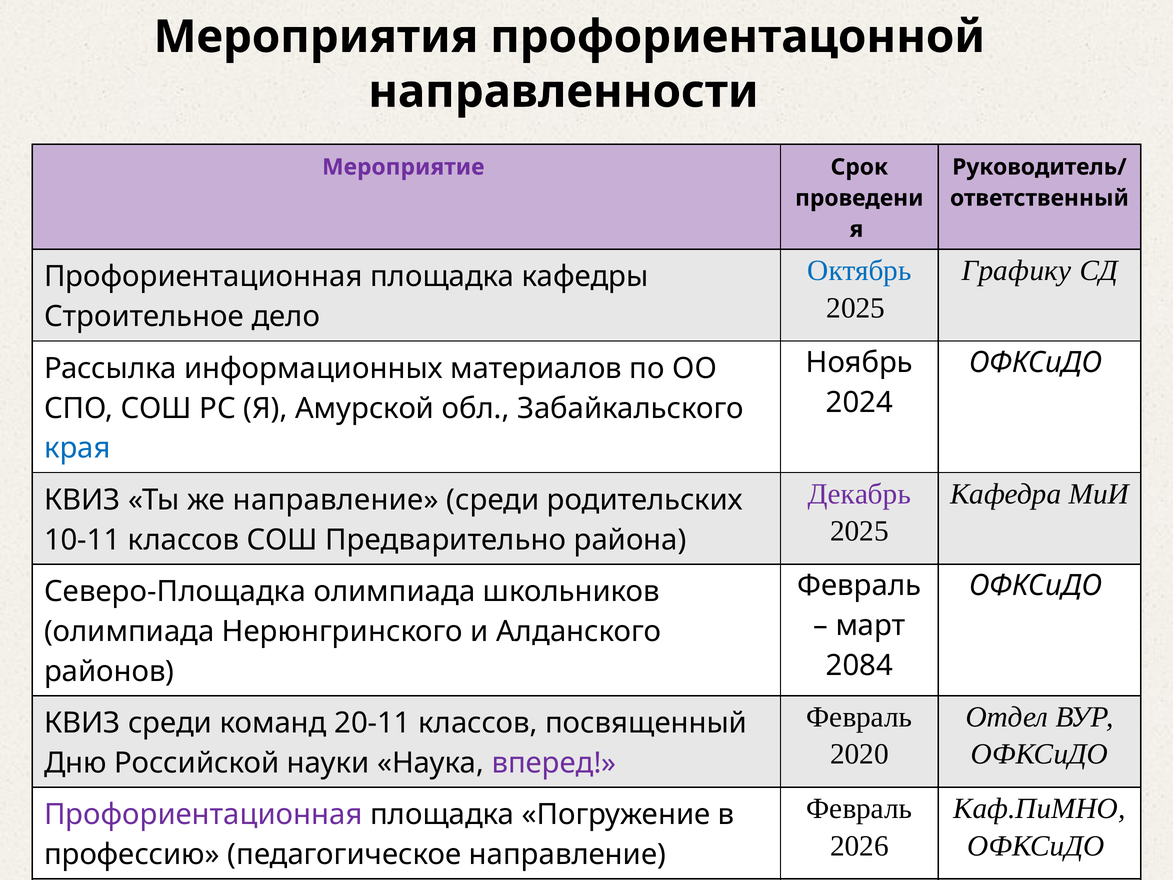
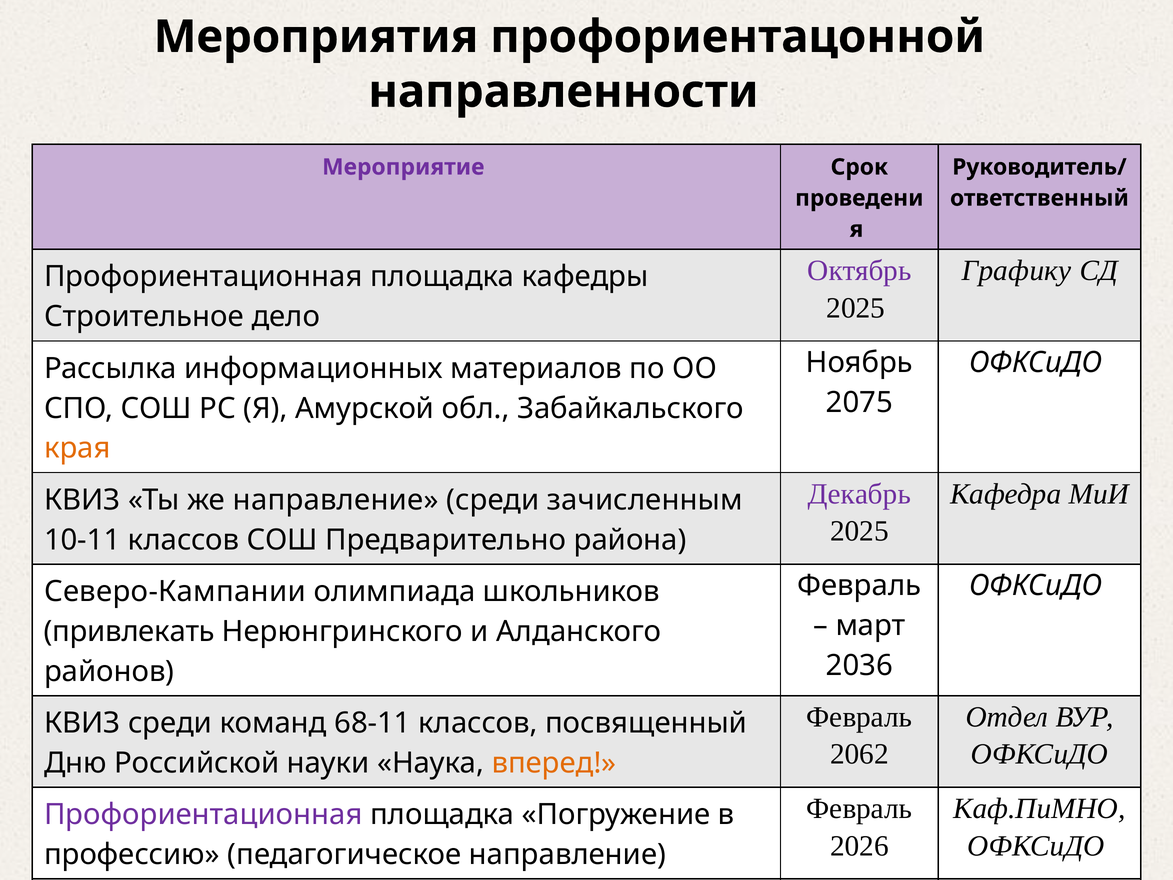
Октябрь colour: blue -> purple (859, 271)
2024: 2024 -> 2075 (859, 402)
края colour: blue -> orange (77, 448)
родительских: родительских -> зачисленным (645, 500)
Северо-Площадка: Северо-Площадка -> Северо-Кампании (175, 591)
олимпиада: олимпиада -> привлекать (129, 631)
2084: 2084 -> 2036 (859, 665)
20-11: 20-11 -> 68-11 (373, 723)
2020: 2020 -> 2062 (859, 754)
вперед colour: purple -> orange (554, 763)
